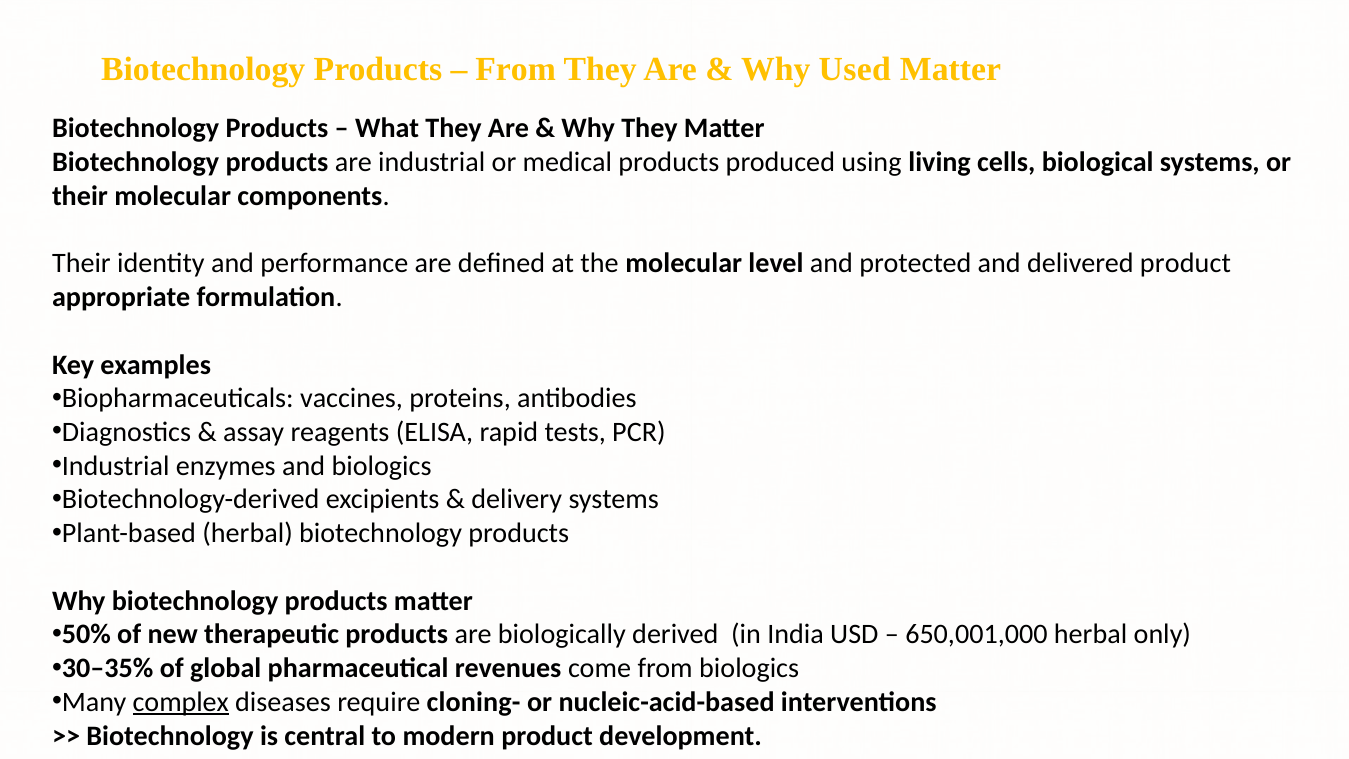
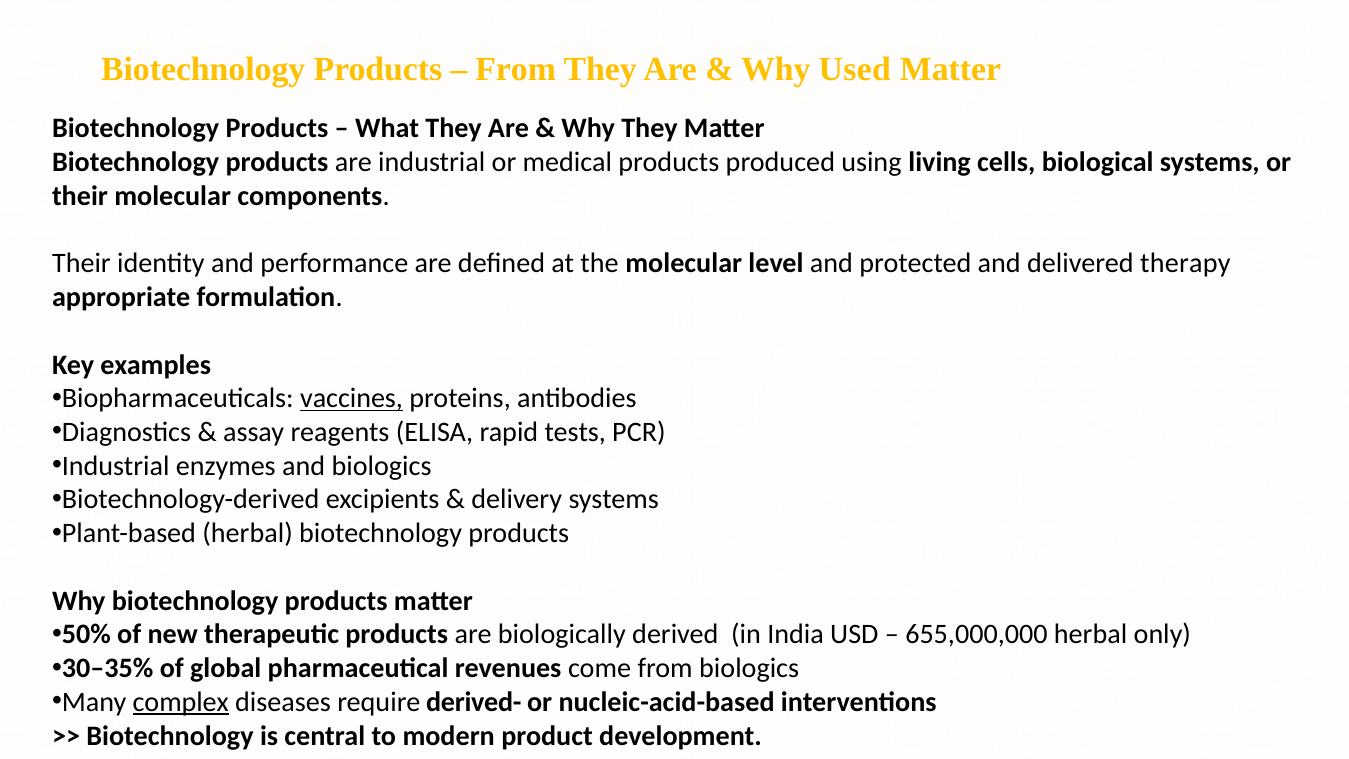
delivered product: product -> therapy (1185, 263)
vaccines underline: none -> present (352, 398)
650,001,000: 650,001,000 -> 655,000,000 (976, 635)
cloning-: cloning- -> derived- (474, 702)
